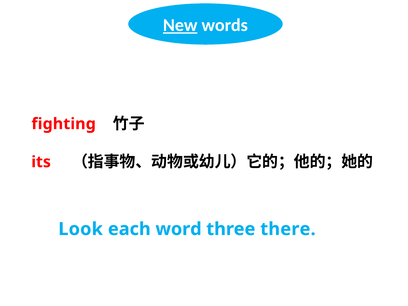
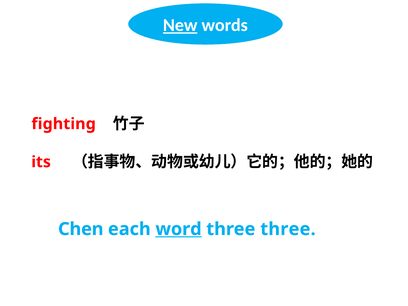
Look: Look -> Chen (81, 229)
word underline: none -> present (179, 229)
three there: there -> three (288, 229)
